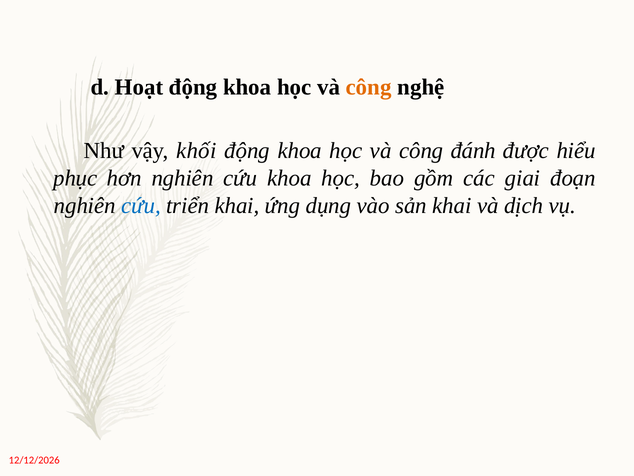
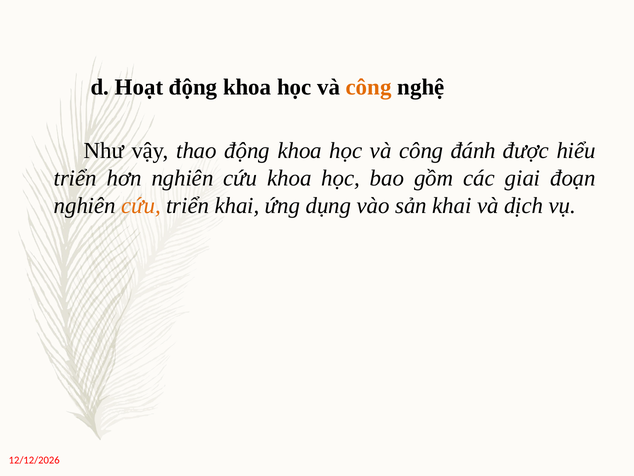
khối: khối -> thao (197, 151)
phục: phục -> triển (75, 178)
cứu colour: blue -> orange (141, 205)
